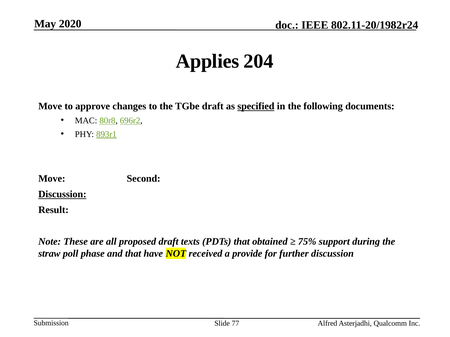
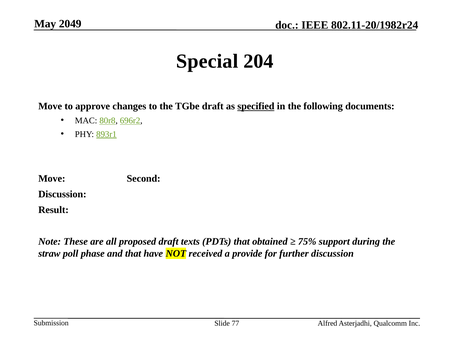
2020: 2020 -> 2049 (70, 24)
Applies: Applies -> Special (207, 61)
Discussion underline: present -> none (62, 195)
